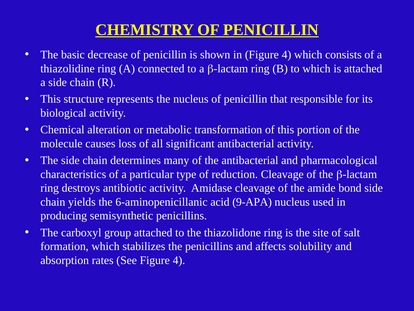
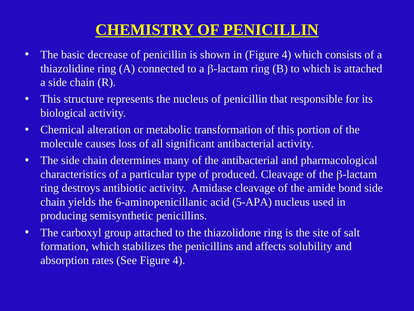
reduction: reduction -> produced (235, 174)
9-APA: 9-APA -> 5-APA (252, 202)
